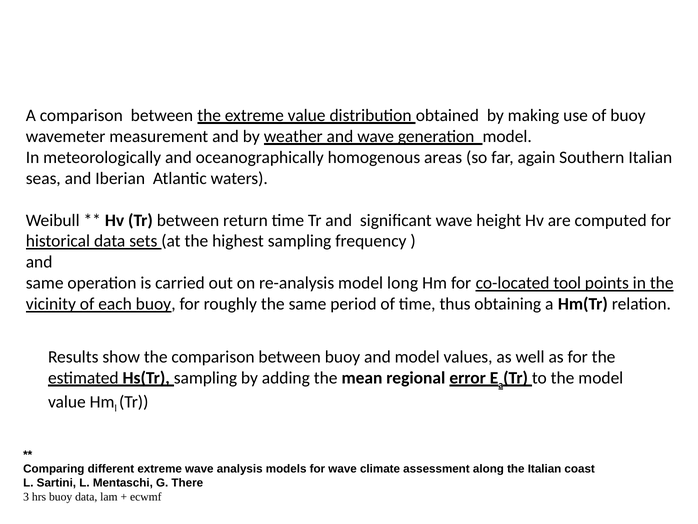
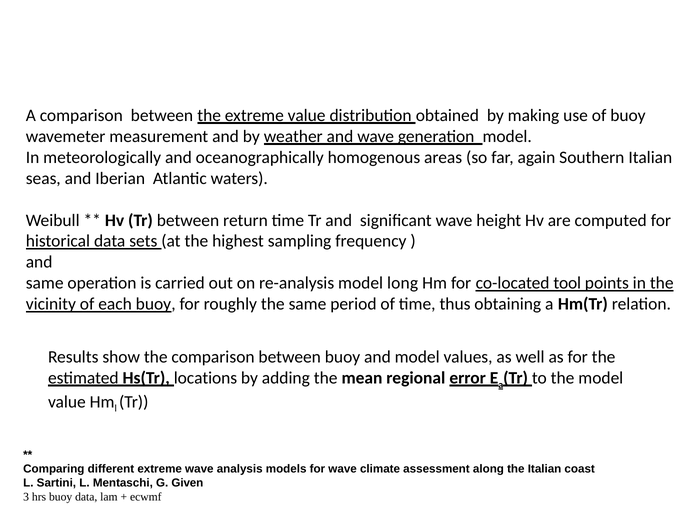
Hs(Tr sampling: sampling -> locations (205, 378)
There: There -> Given (187, 482)
